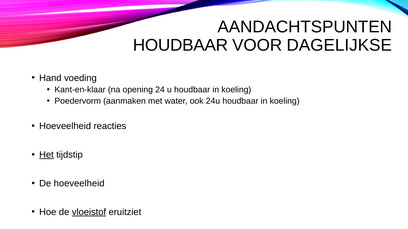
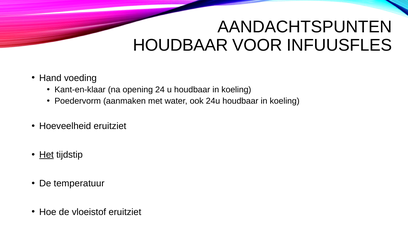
DAGELIJKSE: DAGELIJKSE -> INFUUSFLES (339, 45)
Hoeveelheid reacties: reacties -> eruitziet (110, 126)
De hoeveelheid: hoeveelheid -> temperatuur (79, 184)
vloeistof underline: present -> none (89, 212)
